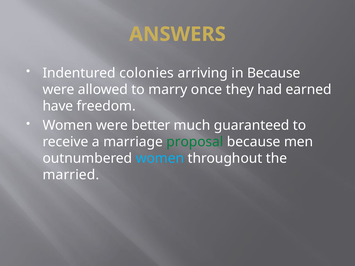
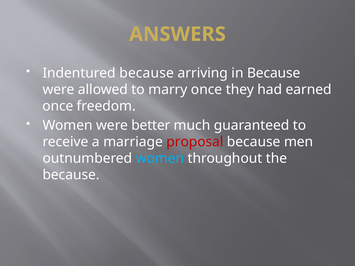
Indentured colonies: colonies -> because (147, 73)
have: have -> once (58, 106)
proposal colour: green -> red (195, 142)
married: married -> because (71, 175)
